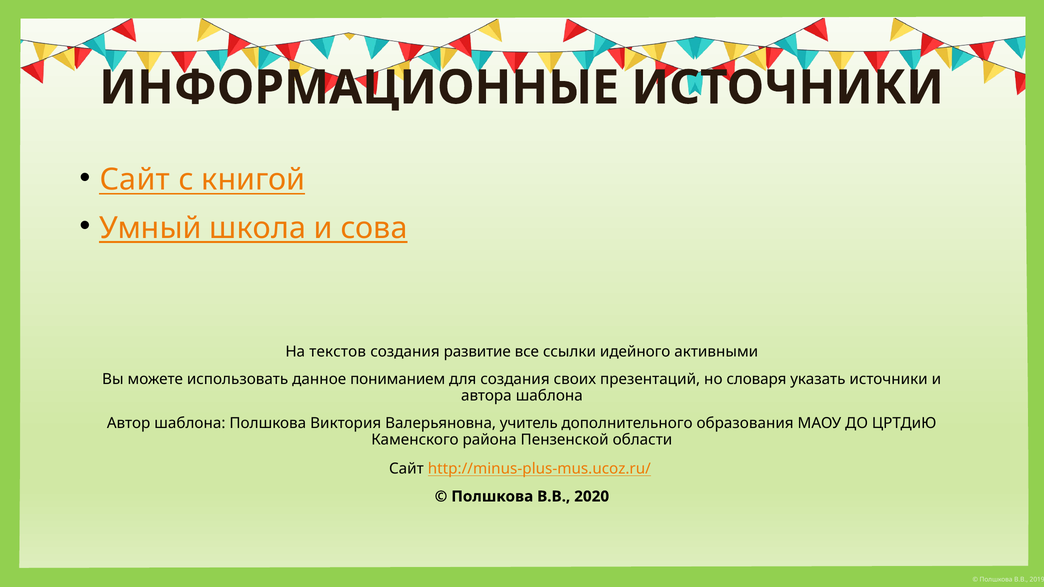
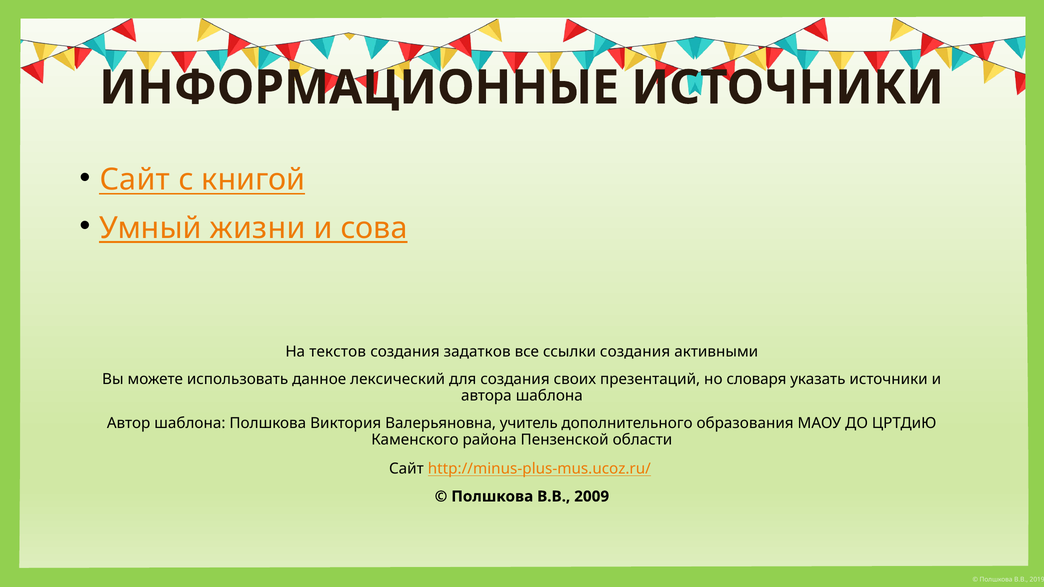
школа: школа -> жизни (258, 228)
развитие: развитие -> задатков (477, 352)
ссылки идейного: идейного -> создания (635, 352)
пониманием: пониманием -> лексический (398, 379)
2020: 2020 -> 2009 (592, 497)
